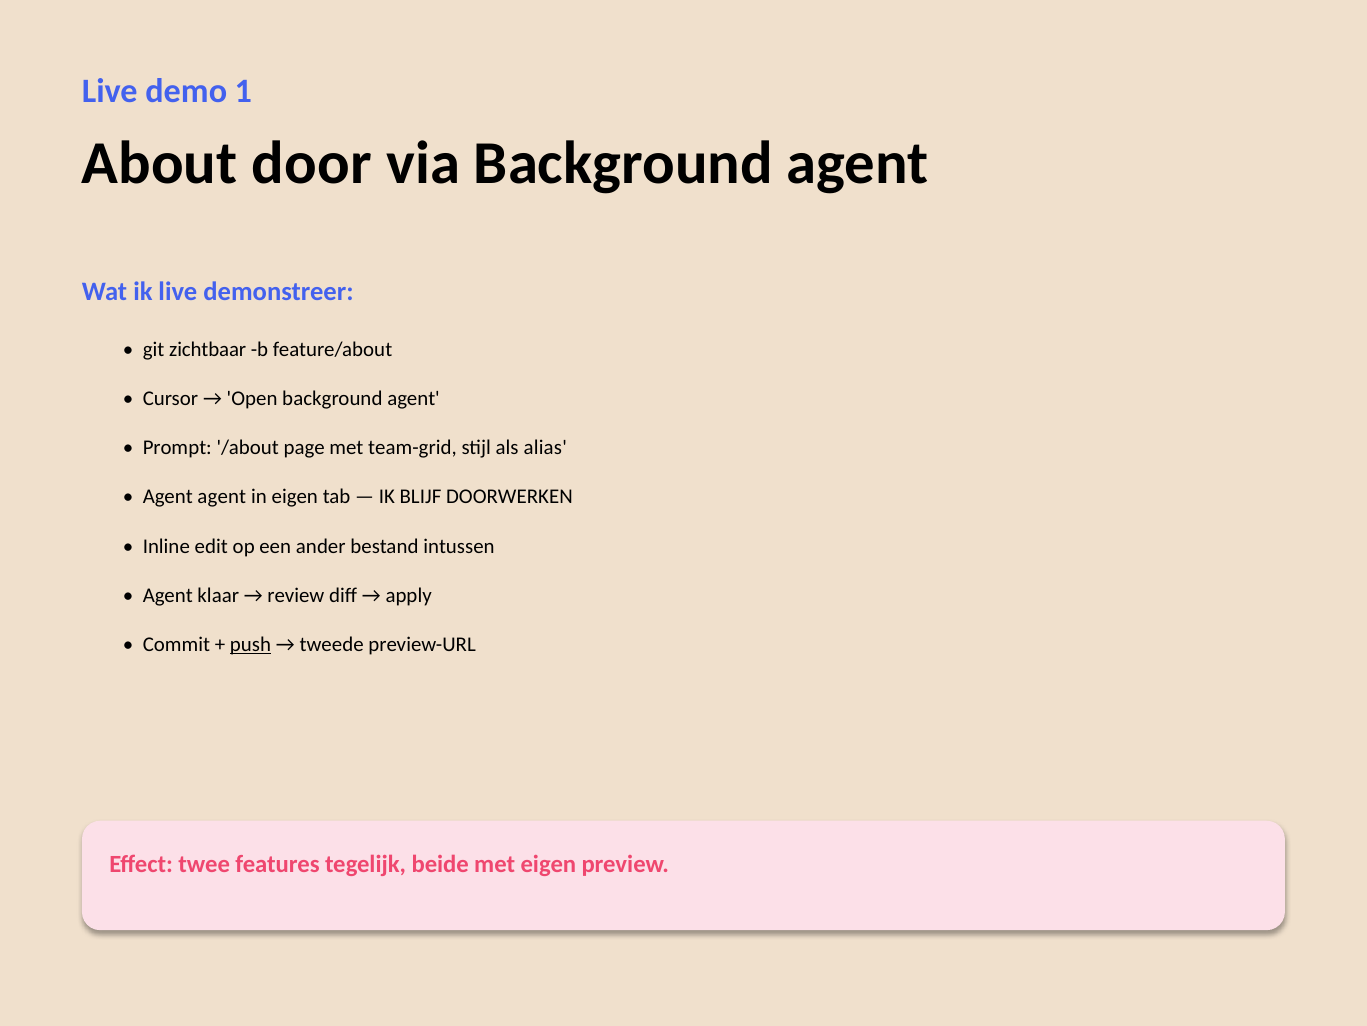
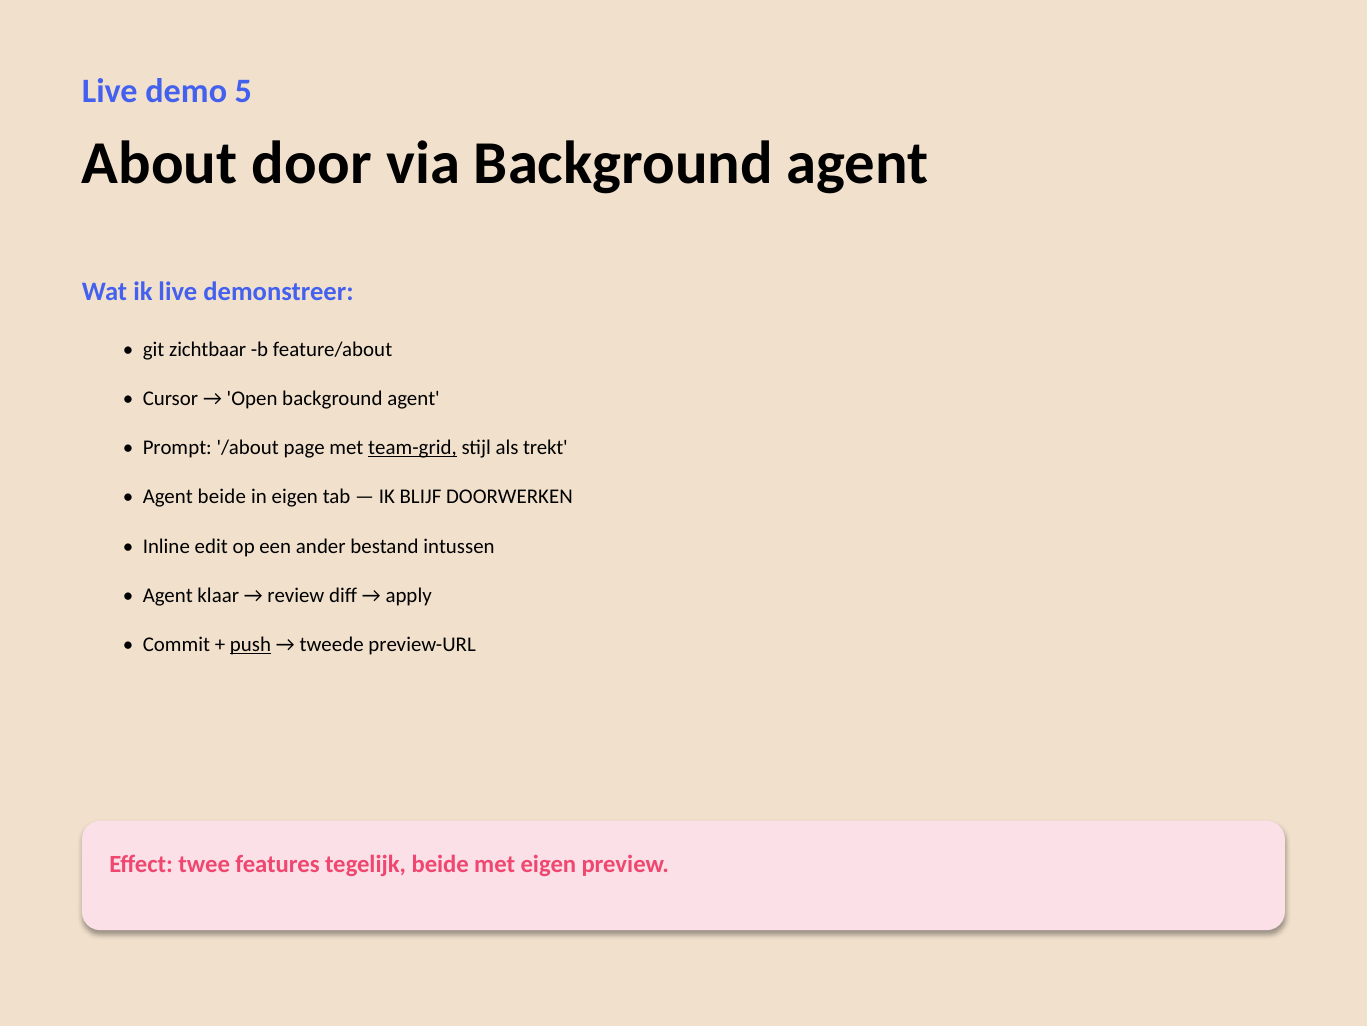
1: 1 -> 5 (243, 91)
team-grid underline: none -> present (412, 447)
alias: alias -> trekt (545, 447)
Agent agent: agent -> beide (222, 496)
